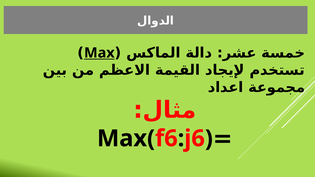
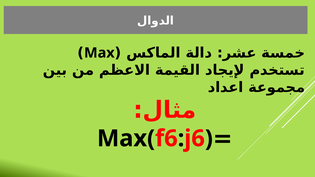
Max underline: present -> none (99, 53)
